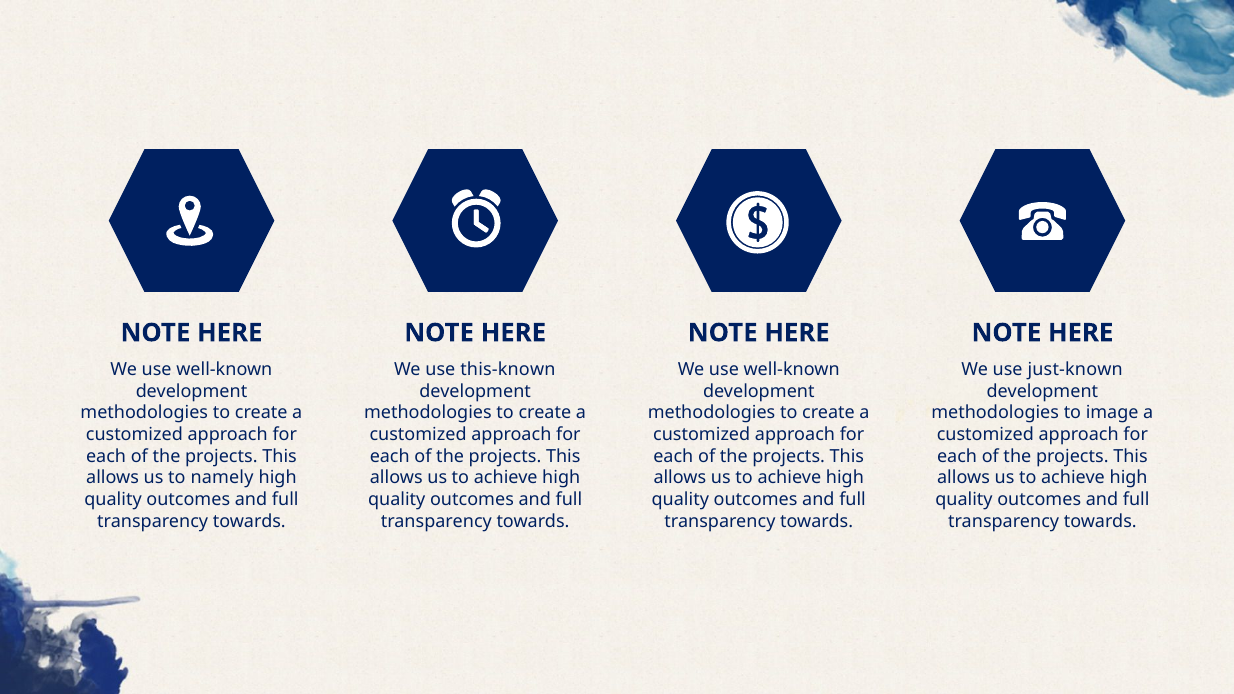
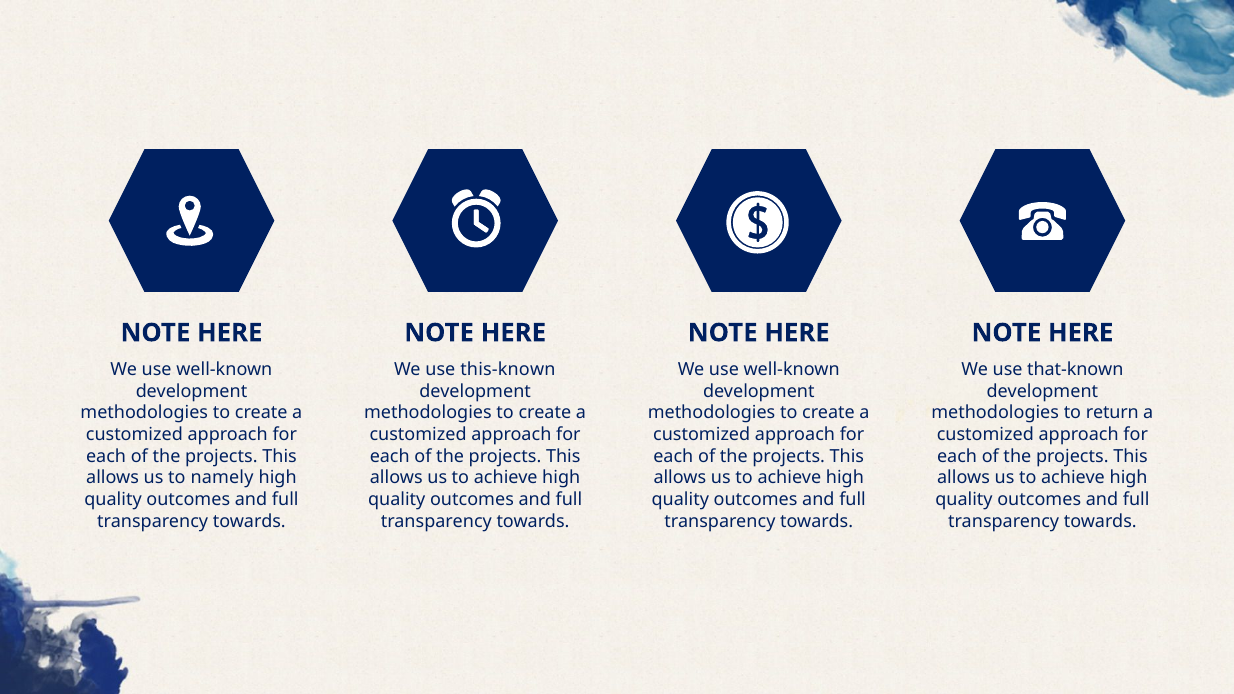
just-known: just-known -> that-known (1075, 370)
image: image -> return (1112, 413)
